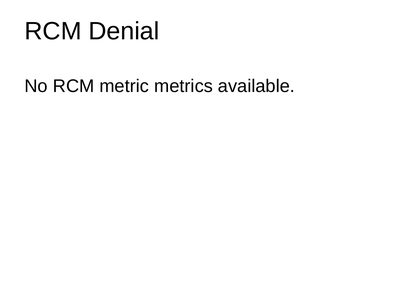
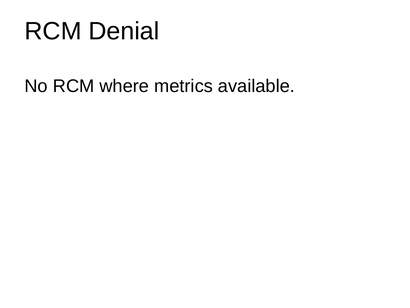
metric: metric -> where (124, 86)
